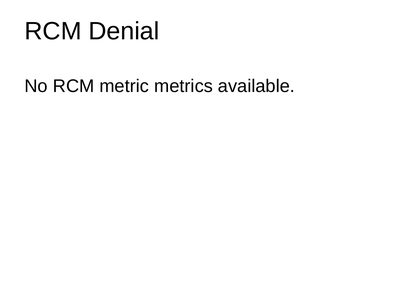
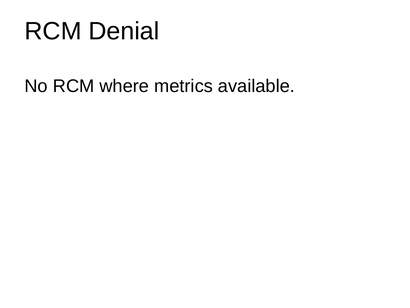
metric: metric -> where (124, 86)
